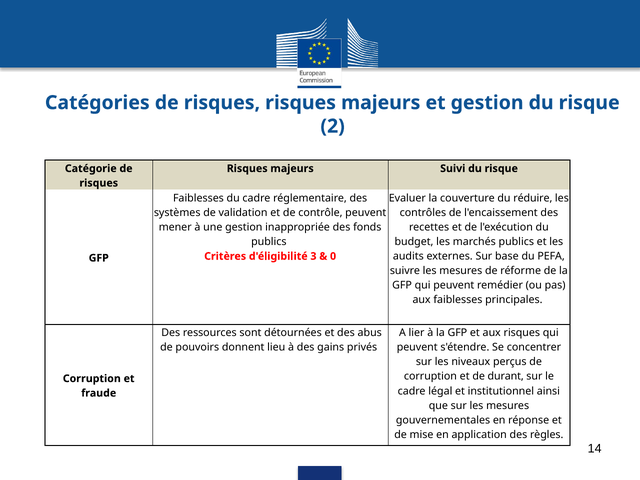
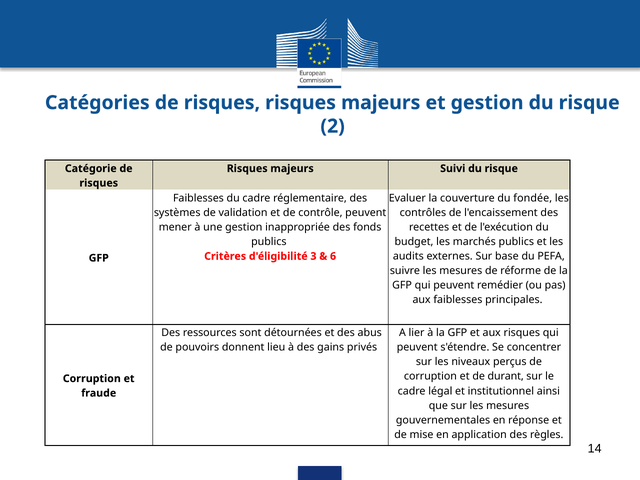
réduire: réduire -> fondée (533, 198)
0: 0 -> 6 (333, 256)
